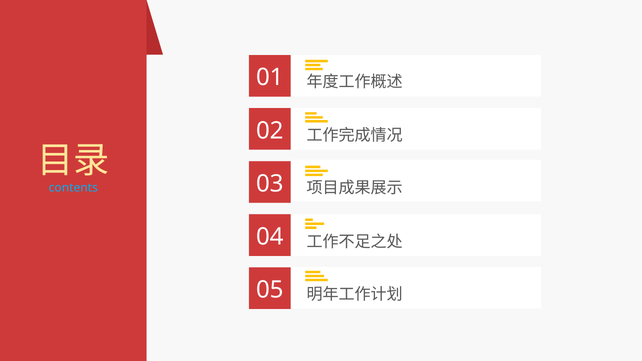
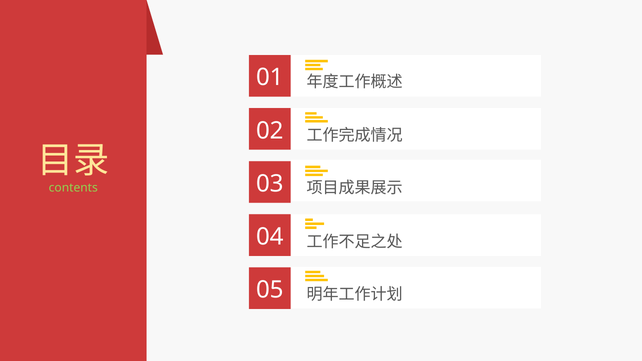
contents colour: light blue -> light green (73, 188)
